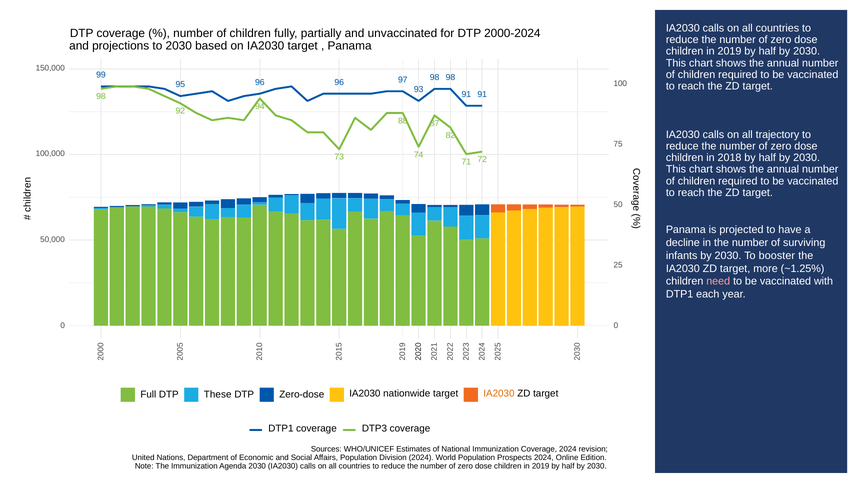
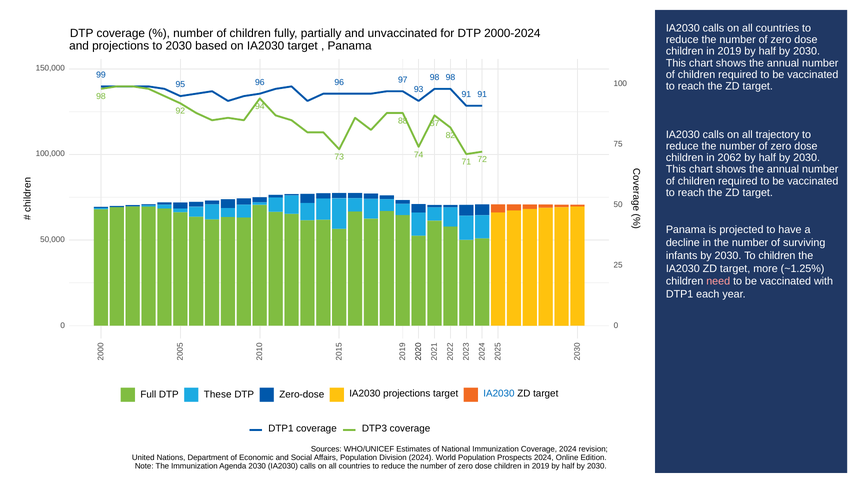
2018: 2018 -> 2062 (730, 158)
To booster: booster -> children (777, 255)
IA2030 nationwide: nationwide -> projections (407, 393)
IA2030 colour: orange -> blue (499, 393)
